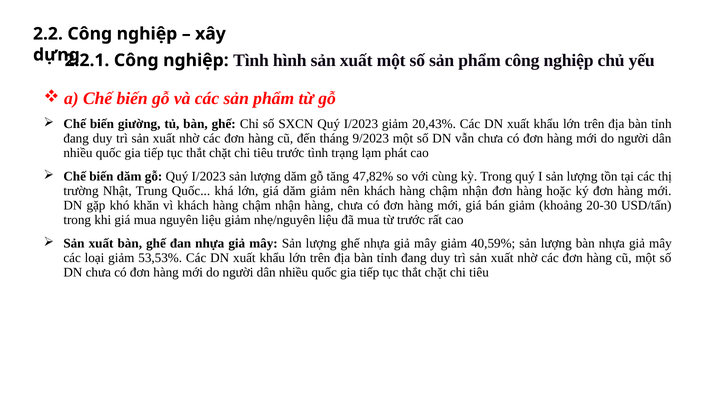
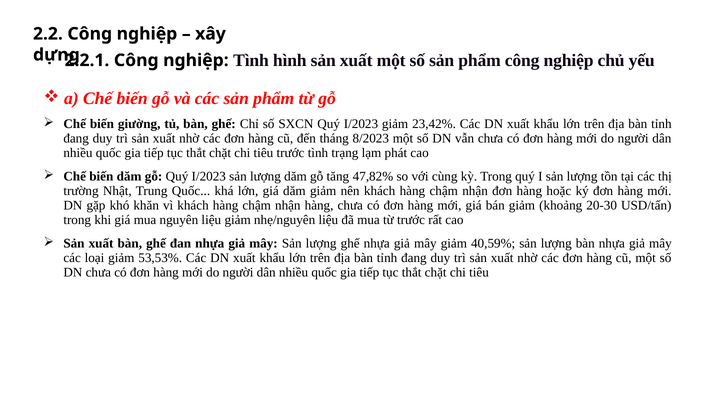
20,43%: 20,43% -> 23,42% (434, 124)
9/2023: 9/2023 -> 8/2023 (371, 139)
